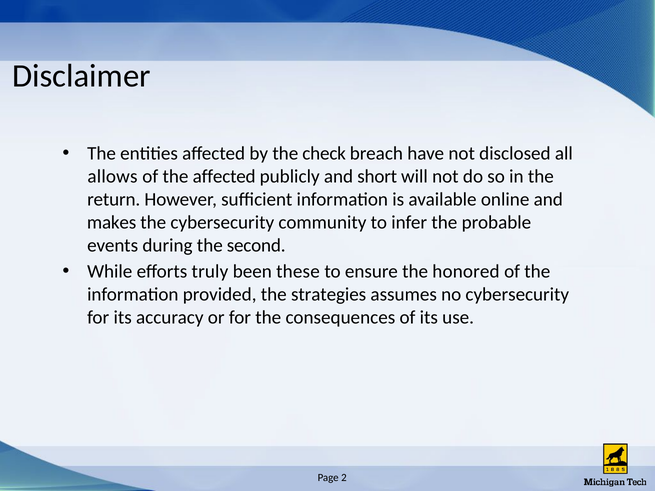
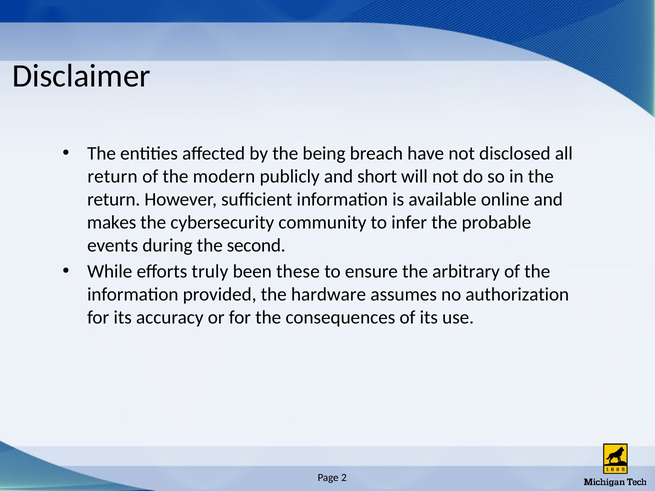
check: check -> being (324, 154)
allows: allows -> return (112, 177)
the affected: affected -> modern (224, 177)
honored: honored -> arbitrary (466, 272)
strategies: strategies -> hardware (329, 294)
no cybersecurity: cybersecurity -> authorization (517, 294)
